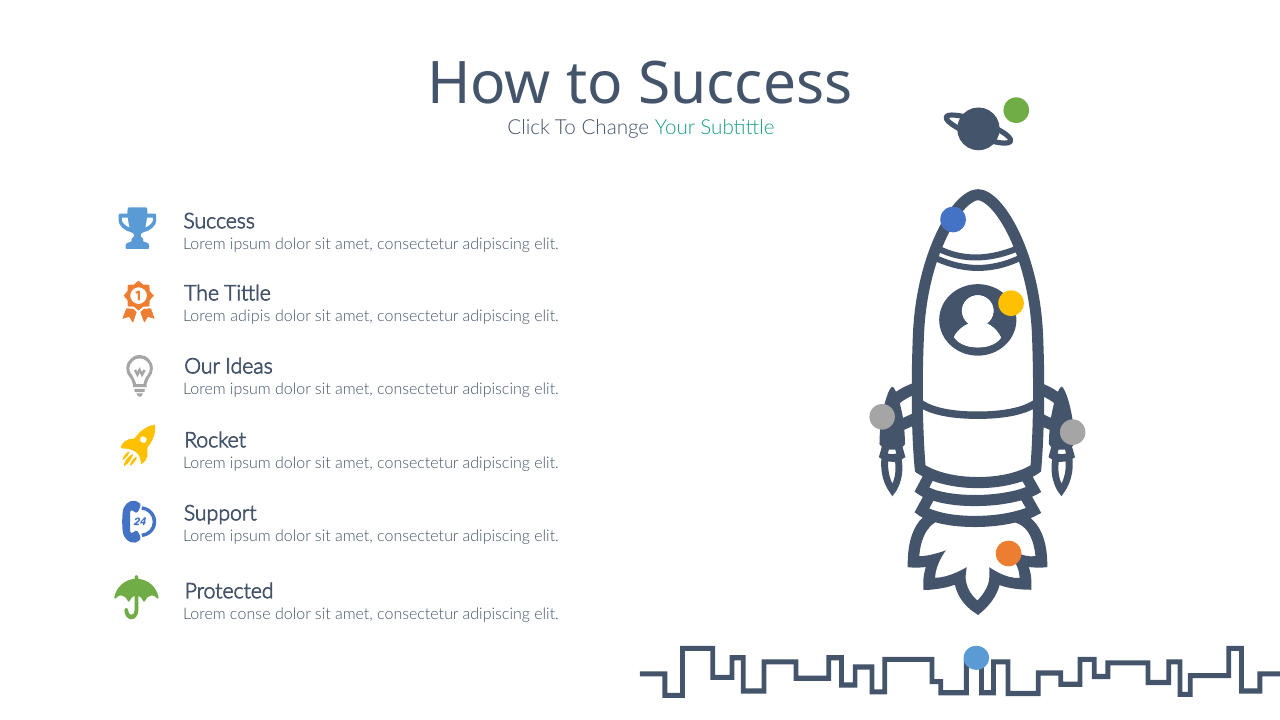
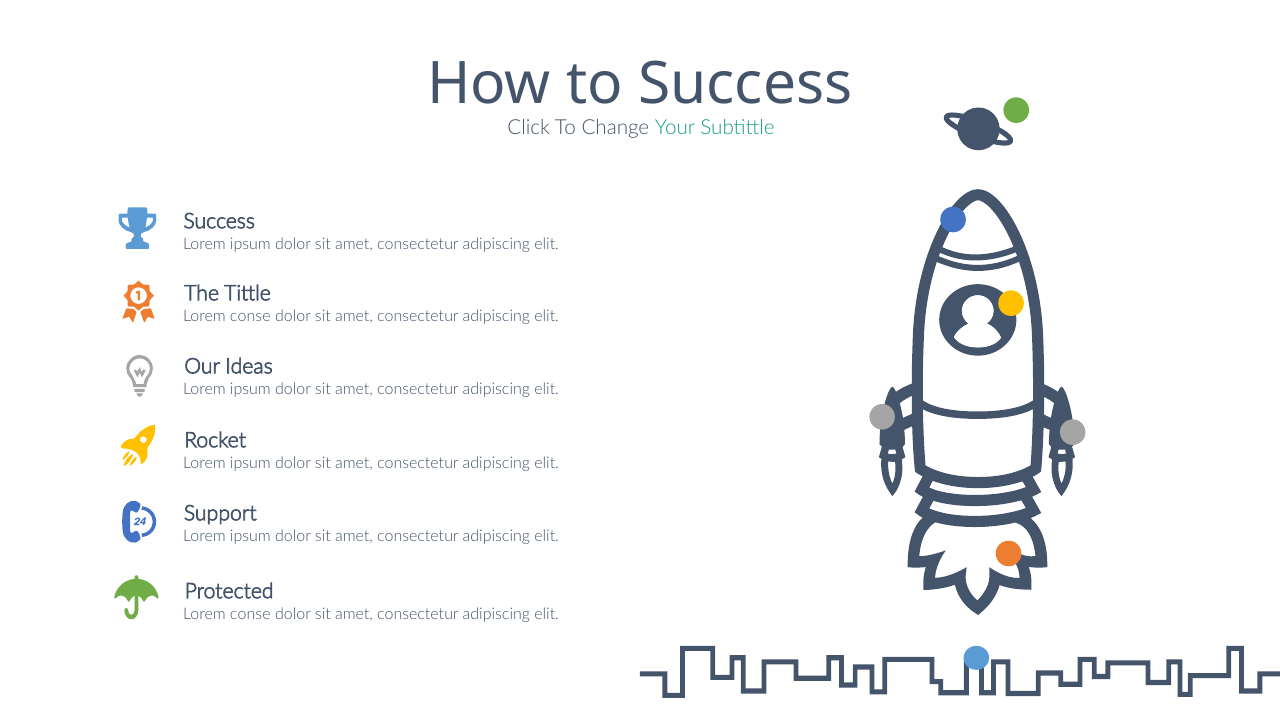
adipis: adipis -> conse (250, 316)
